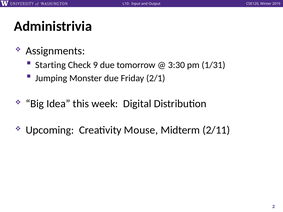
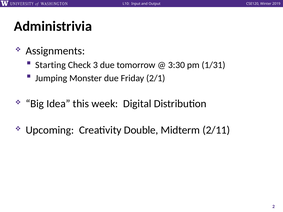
9: 9 -> 3 (95, 65)
Mouse: Mouse -> Double (141, 130)
